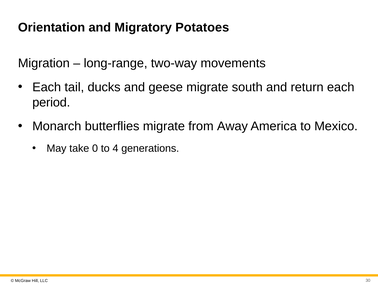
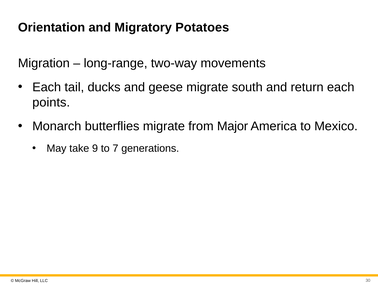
period: period -> points (51, 102)
Away: Away -> Major (233, 126)
0: 0 -> 9 (95, 148)
4: 4 -> 7 (115, 148)
